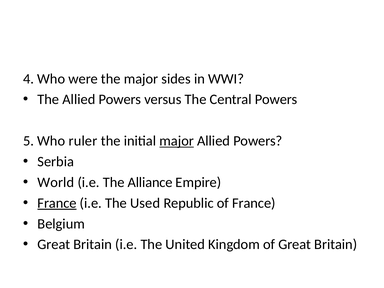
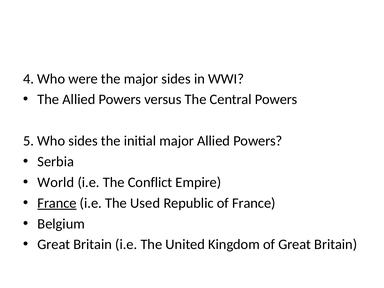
Who ruler: ruler -> sides (83, 141)
major underline: present -> none (177, 141)
Alliance: Alliance -> Conflict (150, 182)
